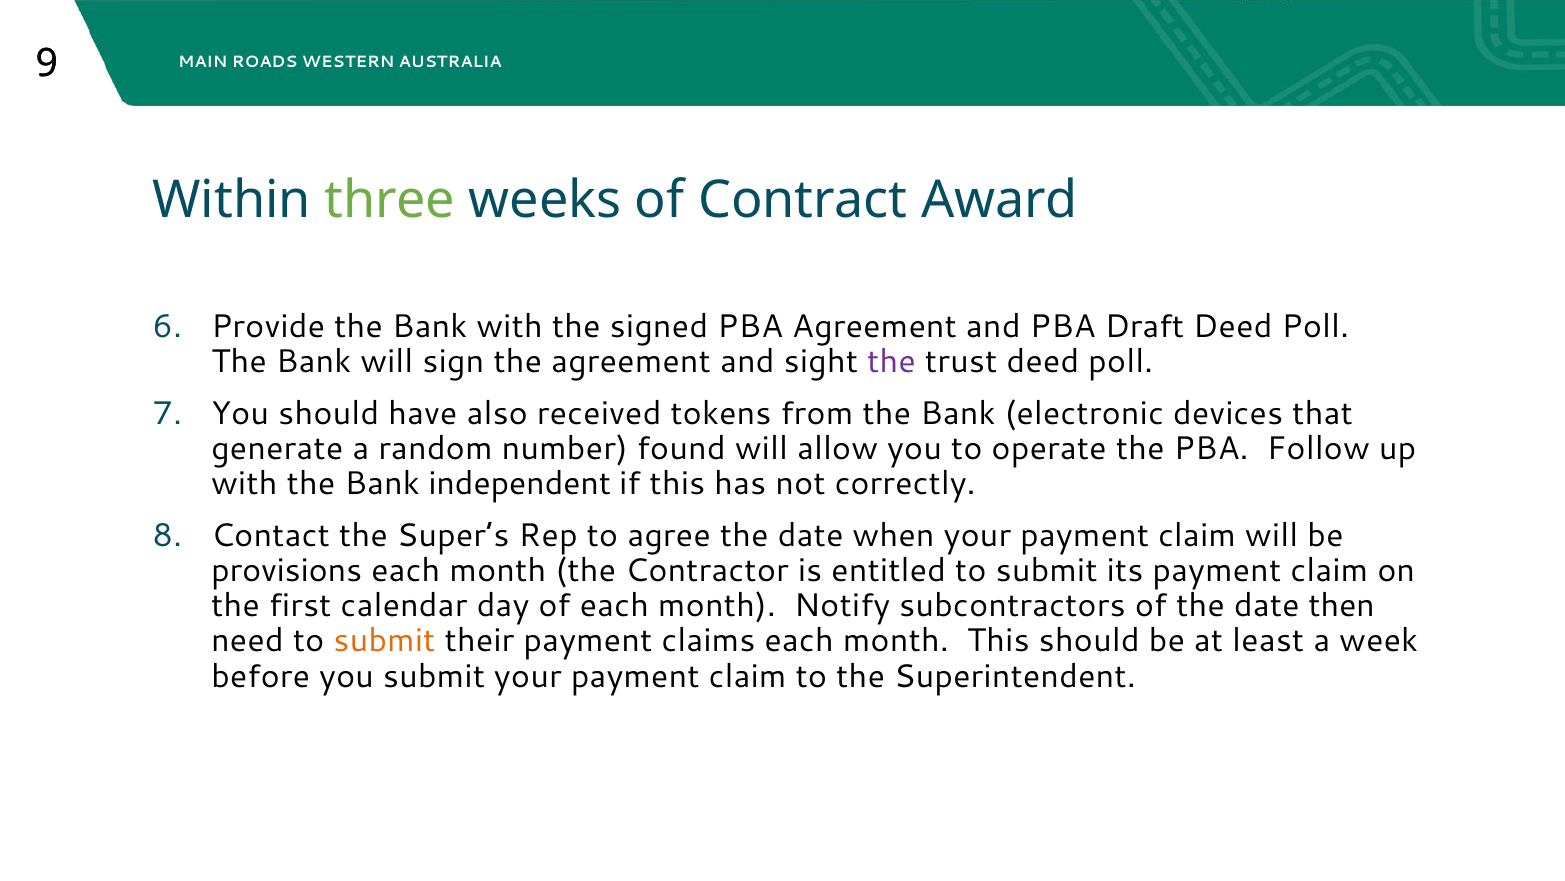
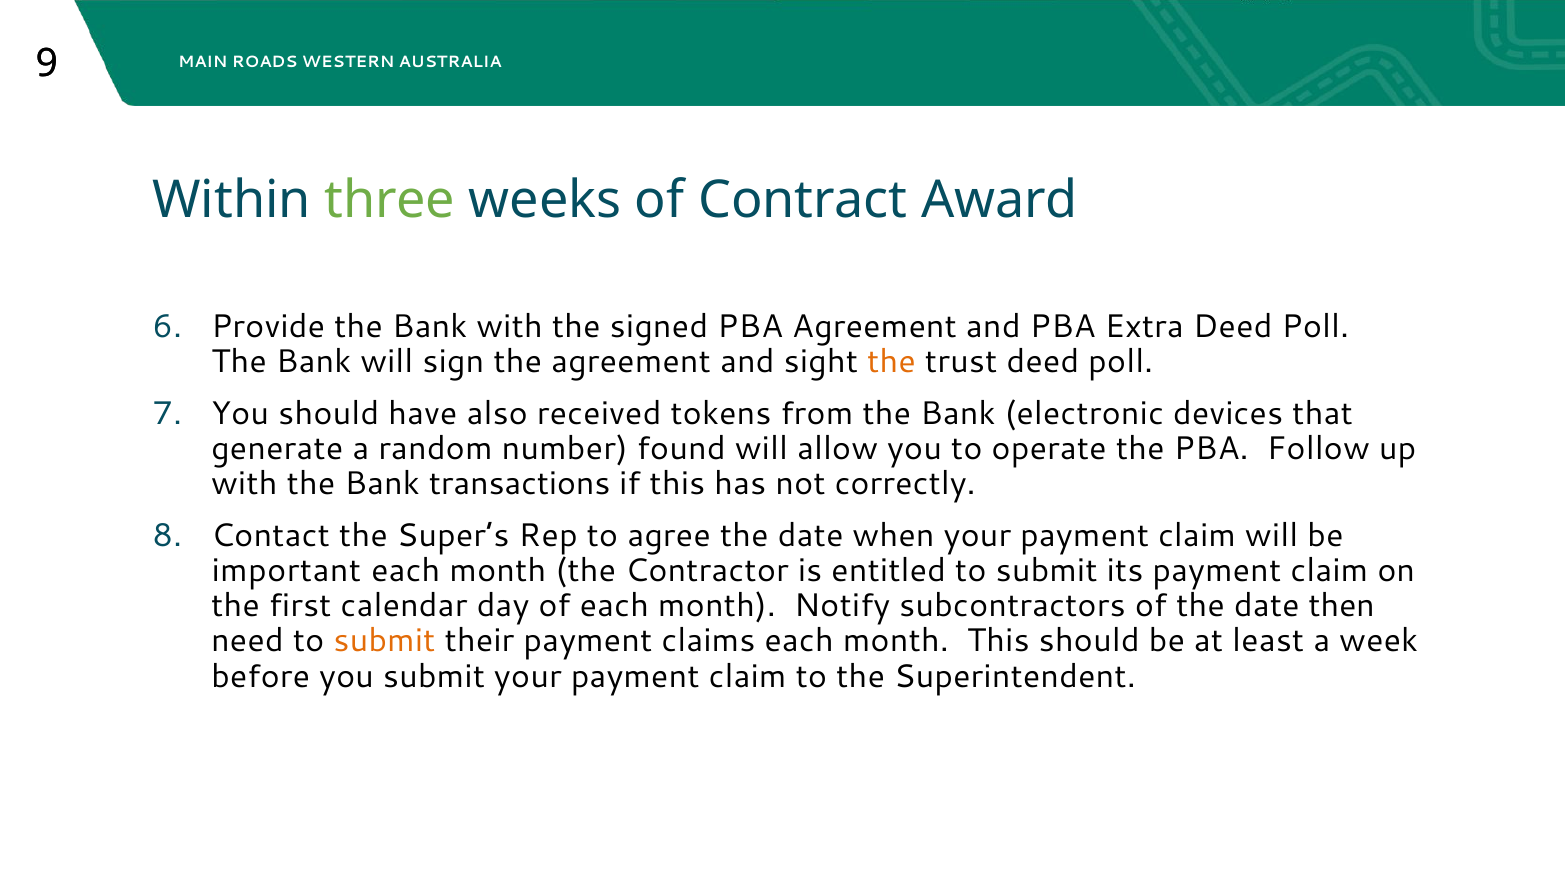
Draft: Draft -> Extra (1144, 326)
the colour: purple -> orange (892, 362)
independent: independent -> transactions (520, 483)
provisions: provisions -> important (286, 570)
